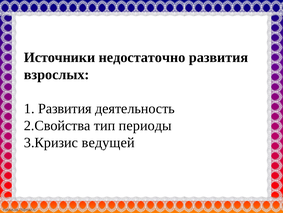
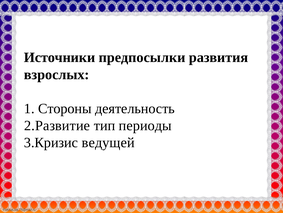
недостаточно: недостаточно -> предпосылки (142, 57)
1 Развития: Развития -> Стороны (65, 108)
2.Свойства: 2.Свойства -> 2.Развитие (57, 125)
